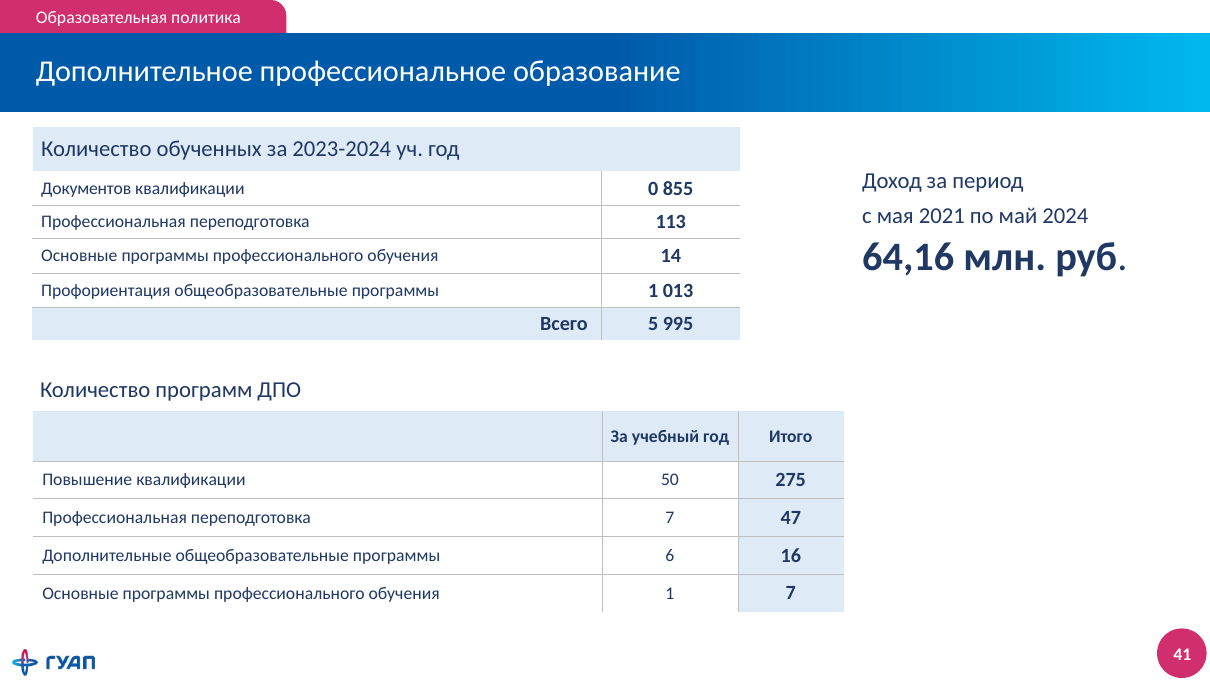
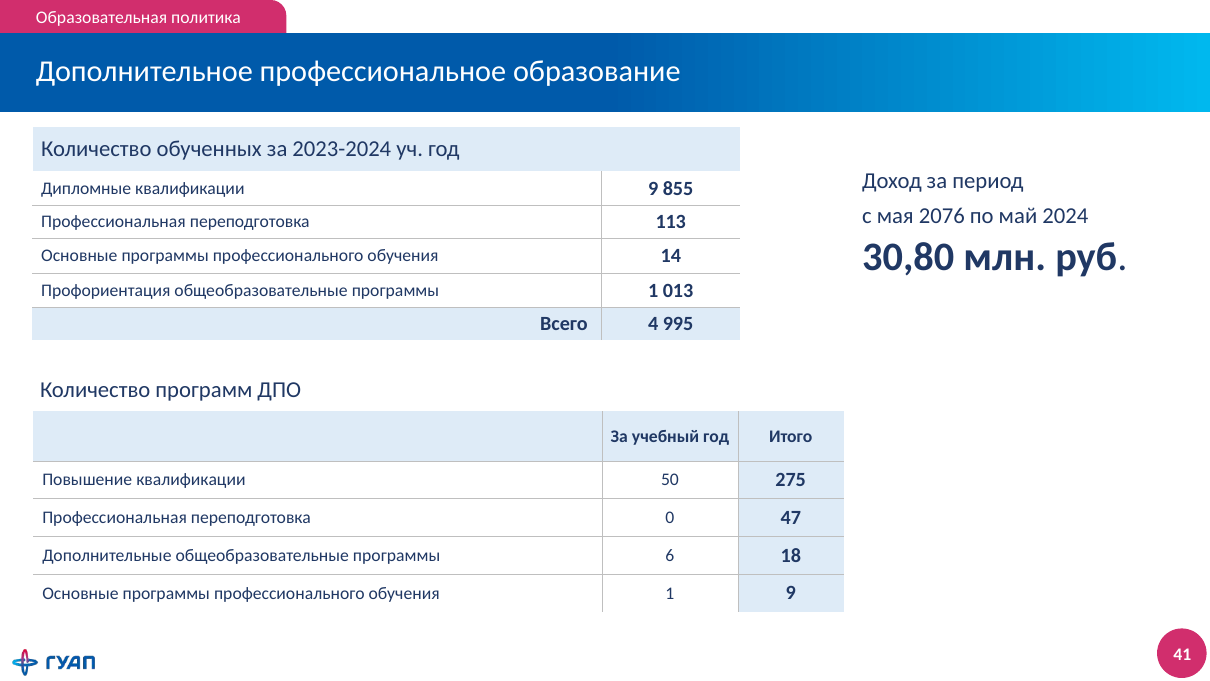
Документов: Документов -> Дипломные (86, 188)
квалификации 0: 0 -> 9 (653, 188)
2021: 2021 -> 2076 (942, 216)
64,16: 64,16 -> 30,80 (908, 257)
5: 5 -> 4 (653, 324)
переподготовка 7: 7 -> 0 (670, 517)
16: 16 -> 18 (791, 555)
1 7: 7 -> 9 (791, 593)
